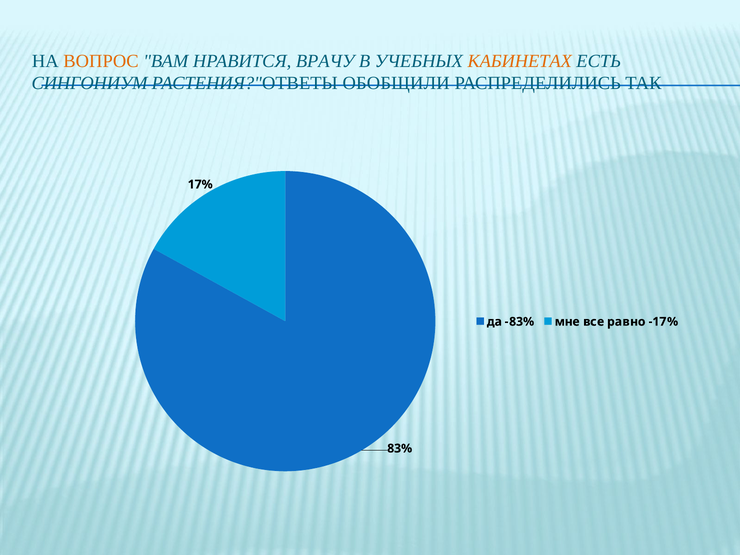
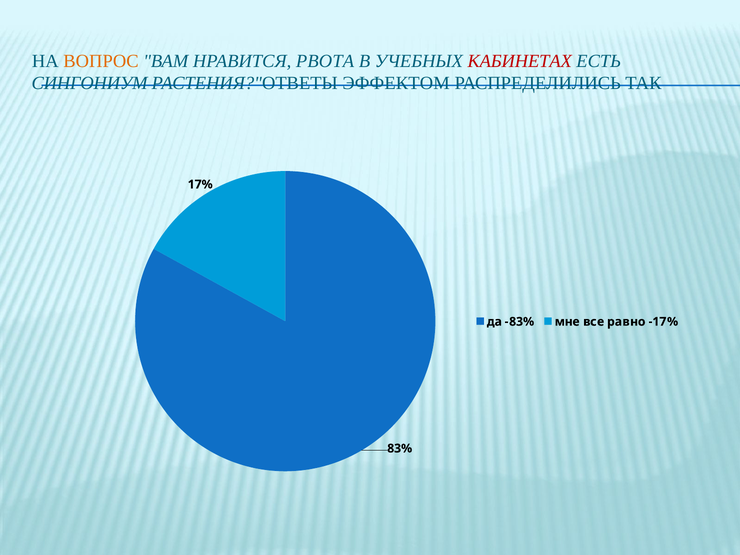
ВРАЧУ: ВРАЧУ -> РВОТА (325, 61)
КАБИНЕТАХ colour: orange -> red (520, 61)
ОБОБЩИЛИ: ОБОБЩИЛИ -> ЭФФЕКТОМ (396, 83)
